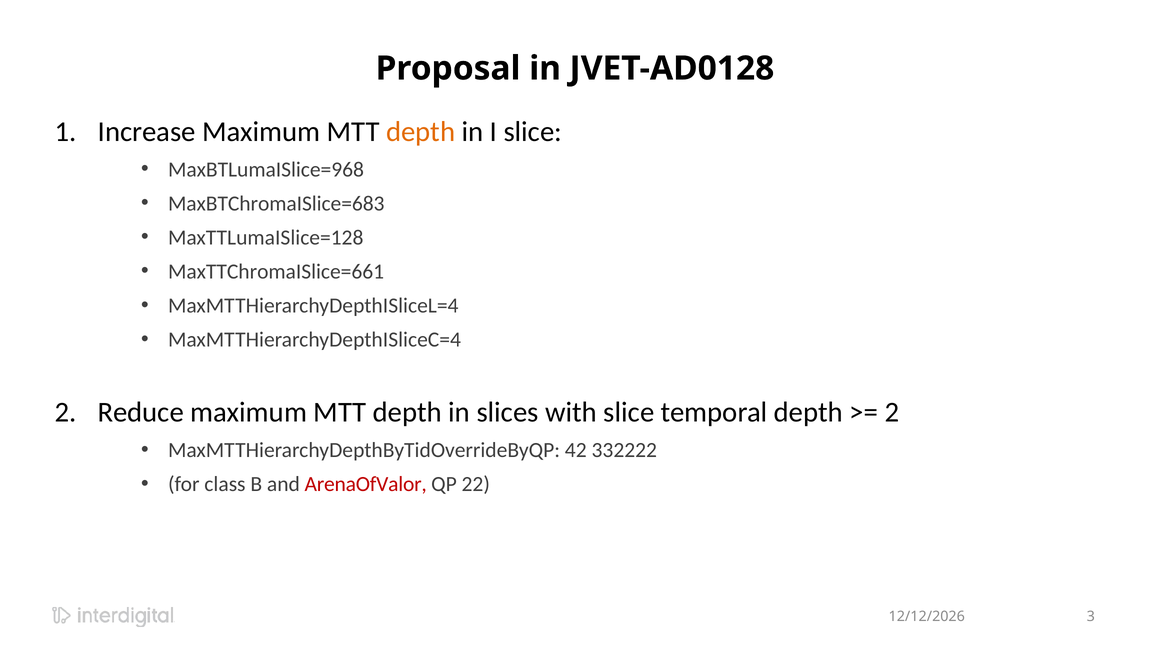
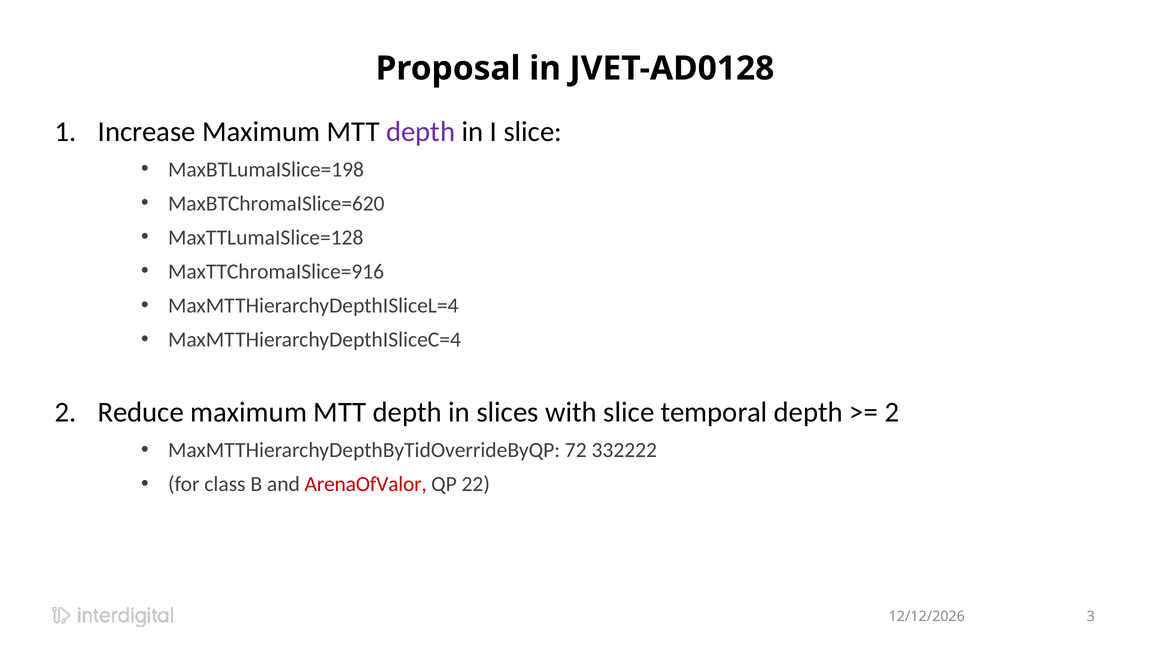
depth colour: orange -> purple (421, 132)
MaxBTLumaISlice=968: MaxBTLumaISlice=968 -> MaxBTLumaISlice=198 (266, 169)
MaxBTChromaISlice=683: MaxBTChromaISlice=683 -> MaxBTChromaISlice=620 (276, 203)
MaxTTChromaISlice=661: MaxTTChromaISlice=661 -> MaxTTChromaISlice=916 (276, 271)
42: 42 -> 72 (576, 450)
